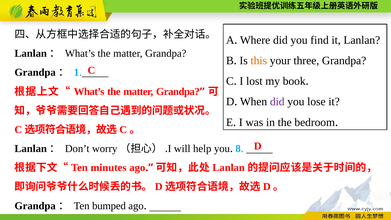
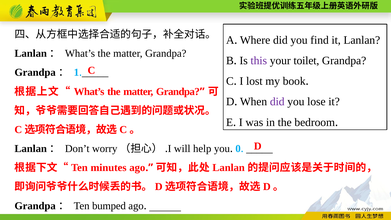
this colour: orange -> purple (259, 61)
three: three -> toilet (306, 61)
8: 8 -> 0 (238, 149)
